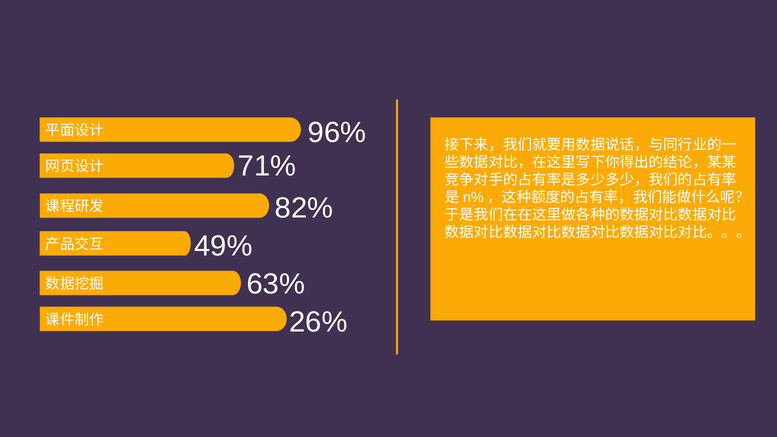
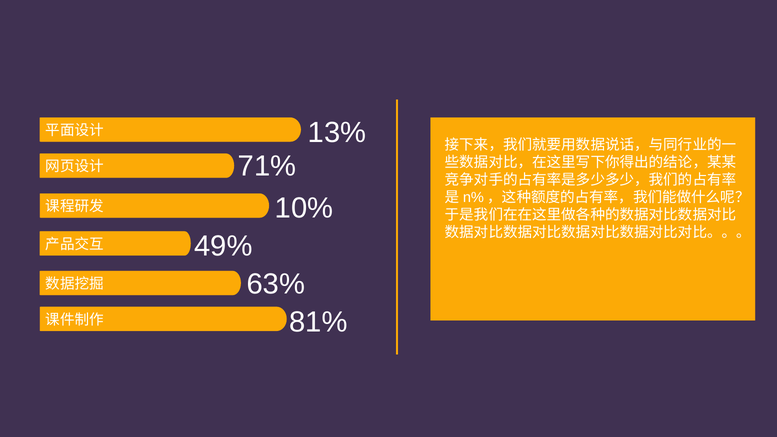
96%: 96% -> 13% (337, 133)
82%: 82% -> 10% (304, 208)
26%: 26% -> 81% (318, 322)
